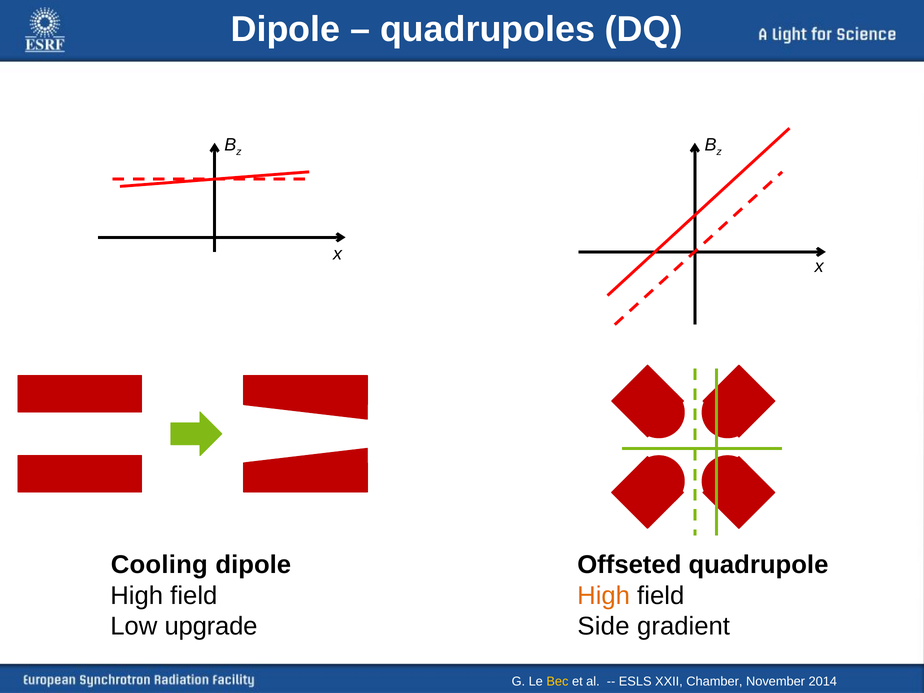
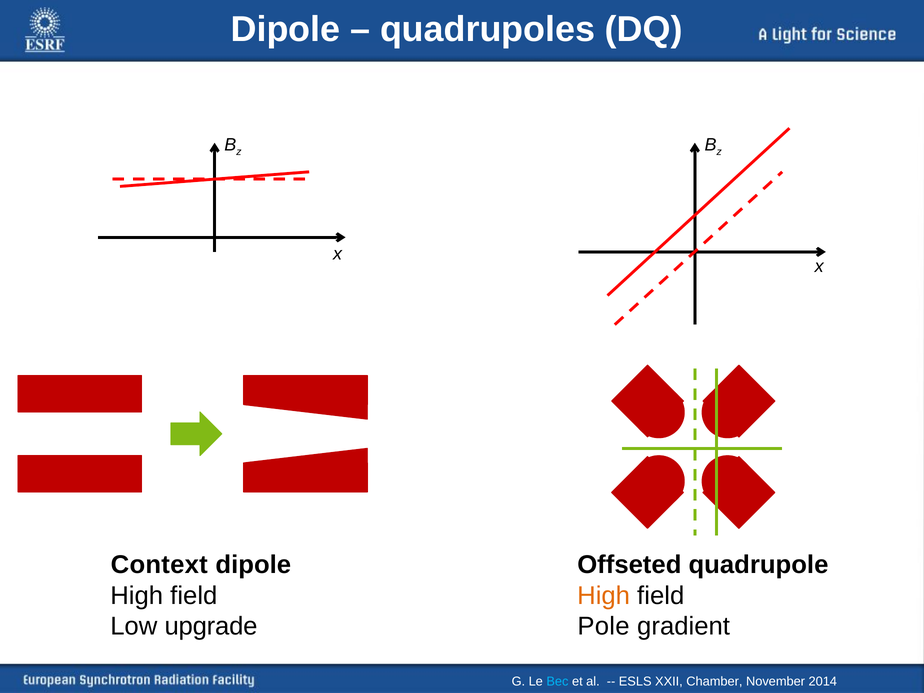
Cooling: Cooling -> Context (159, 565)
Side: Side -> Pole (603, 626)
Bec colour: yellow -> light blue (557, 682)
